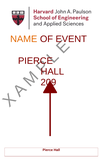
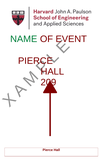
NAME colour: orange -> green (24, 39)
